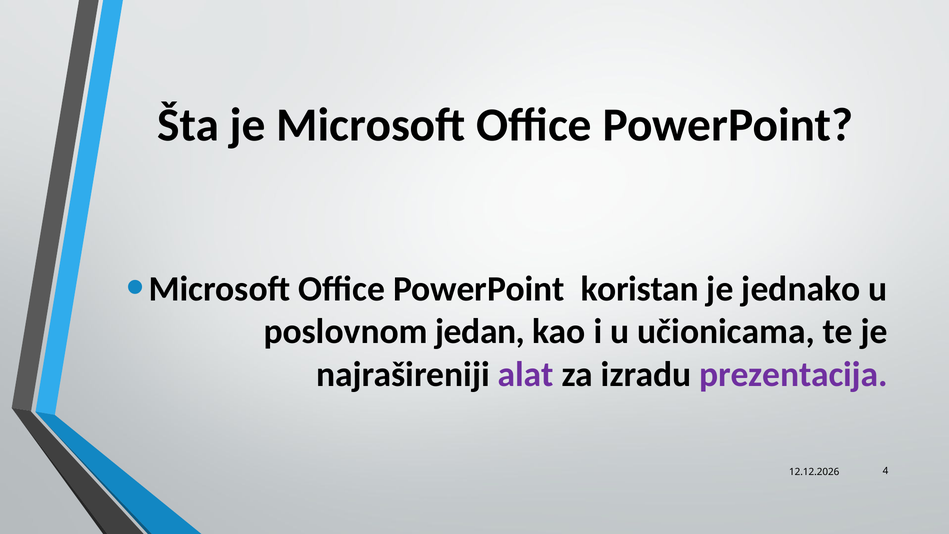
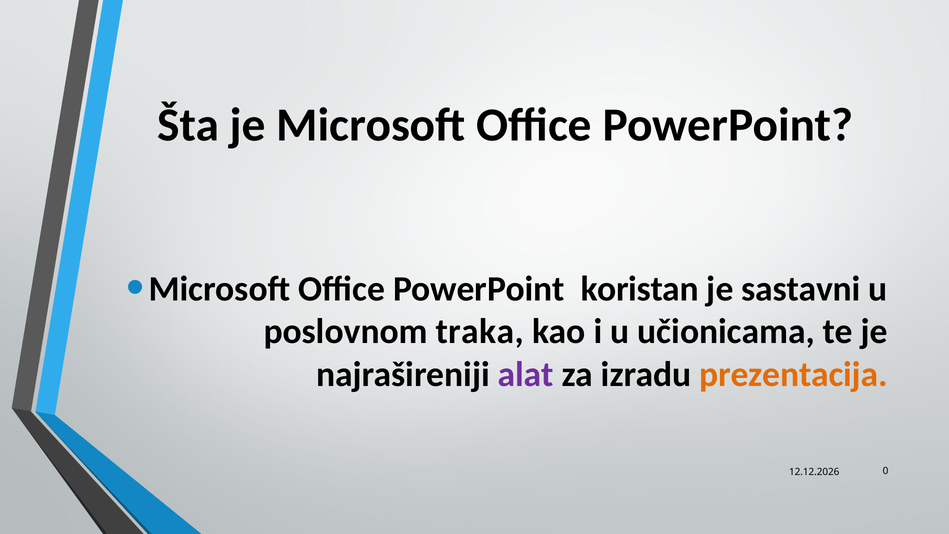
jednako: jednako -> sastavni (801, 289)
jedan: jedan -> traka (480, 332)
prezentacija colour: purple -> orange (794, 374)
4: 4 -> 0 (886, 471)
